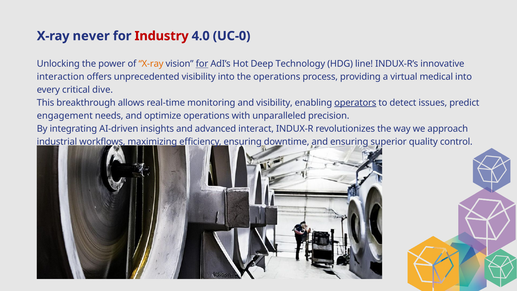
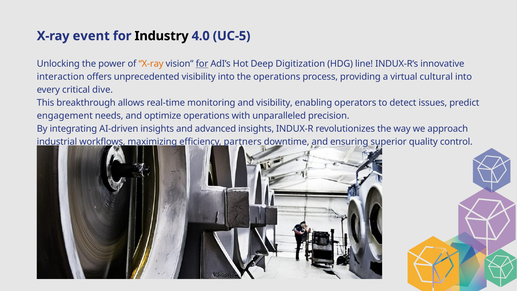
never: never -> event (91, 36)
Industry colour: red -> black (162, 36)
UC-0: UC-0 -> UC-5 (232, 36)
Technology: Technology -> Digitization (300, 64)
medical: medical -> cultural (436, 77)
operators underline: present -> none (355, 103)
advanced interact: interact -> insights (256, 129)
efficiency ensuring: ensuring -> partners (243, 142)
